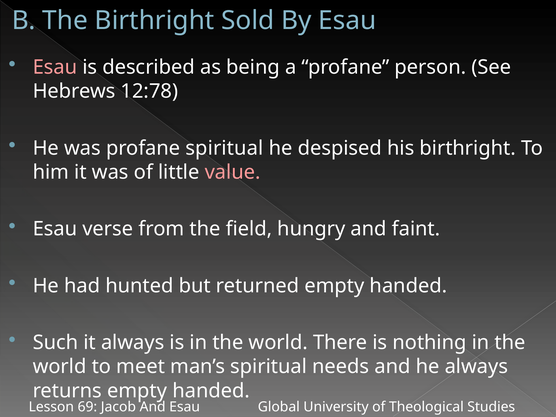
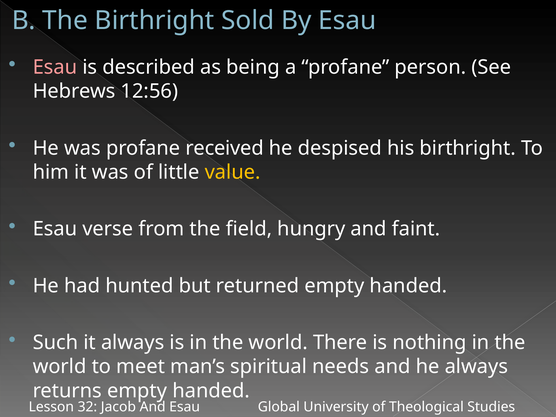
12:78: 12:78 -> 12:56 (149, 91)
profane spiritual: spiritual -> received (225, 148)
value colour: pink -> yellow (233, 172)
69: 69 -> 32 (87, 407)
